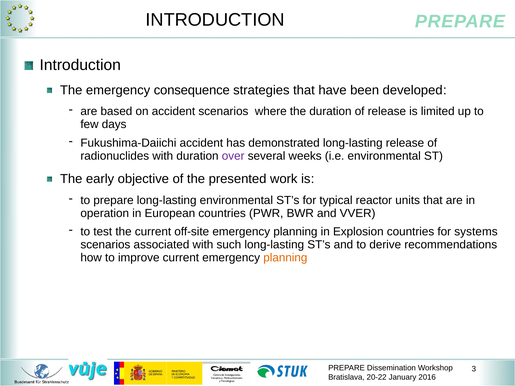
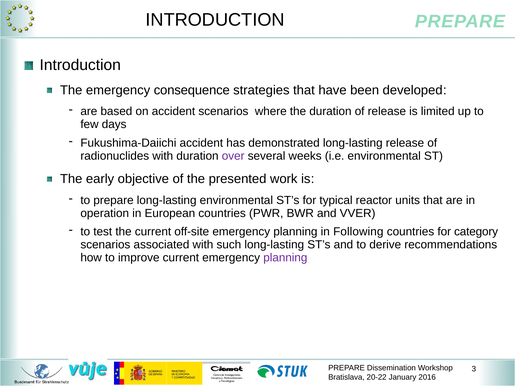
Explosion: Explosion -> Following (358, 232)
systems: systems -> category (476, 232)
planning colour: orange -> purple (285, 258)
